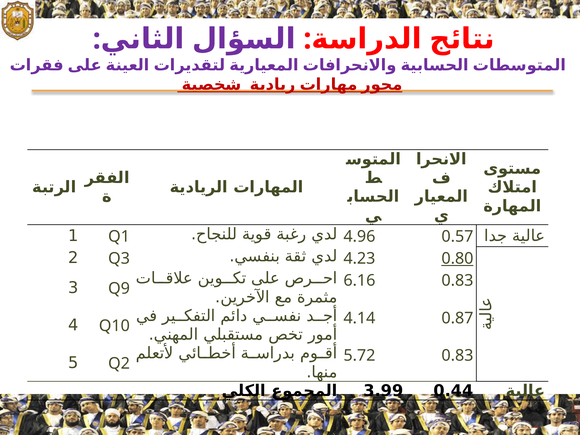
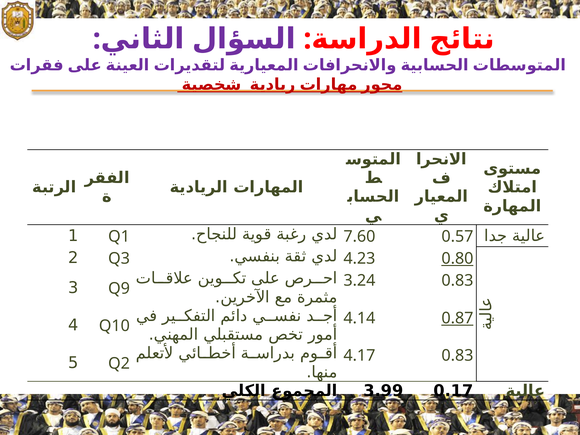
4.96: 4.96 -> 7.60 (359, 237)
6.16: 6.16 -> 3.24 (359, 281)
0.87 underline: none -> present (457, 318)
5.72: 5.72 -> 4.17 (359, 356)
0.44: 0.44 -> 0.17 (454, 391)
